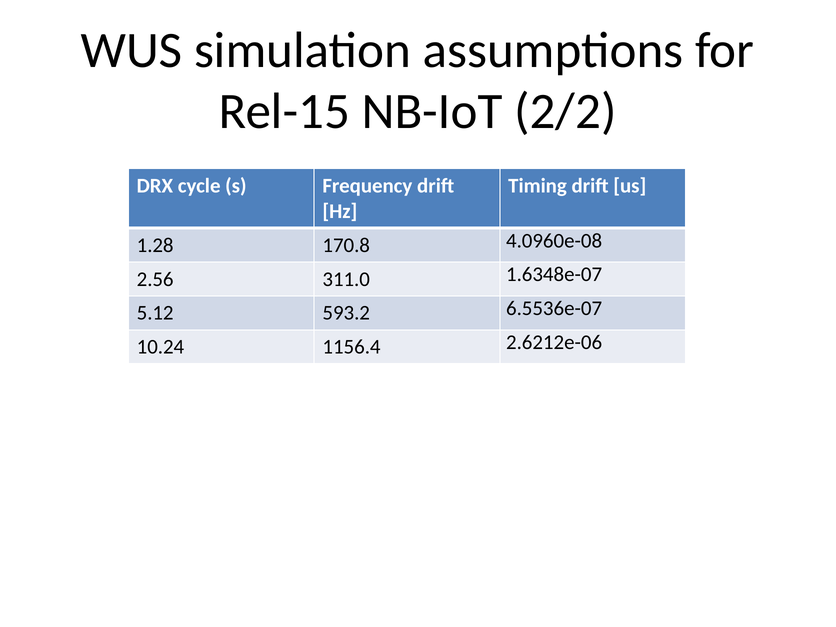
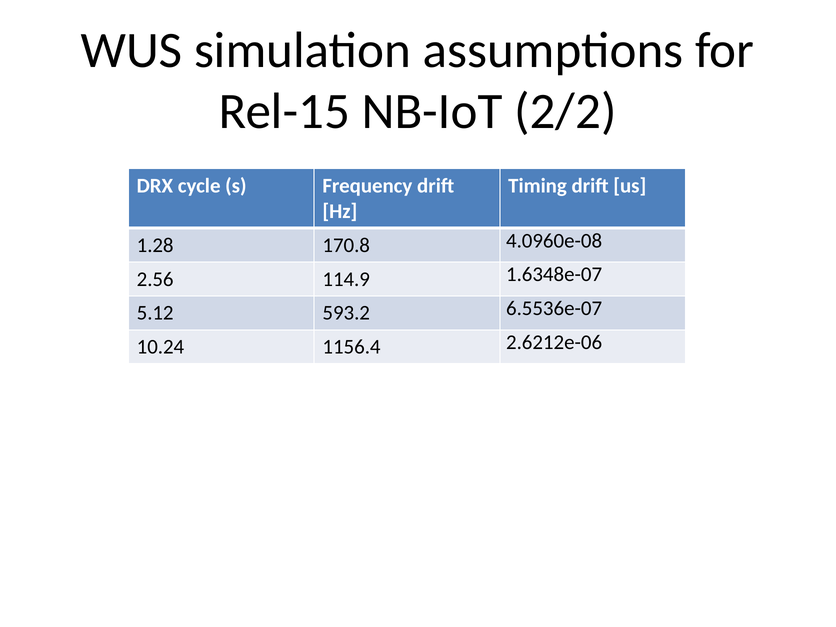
311.0: 311.0 -> 114.9 (346, 279)
